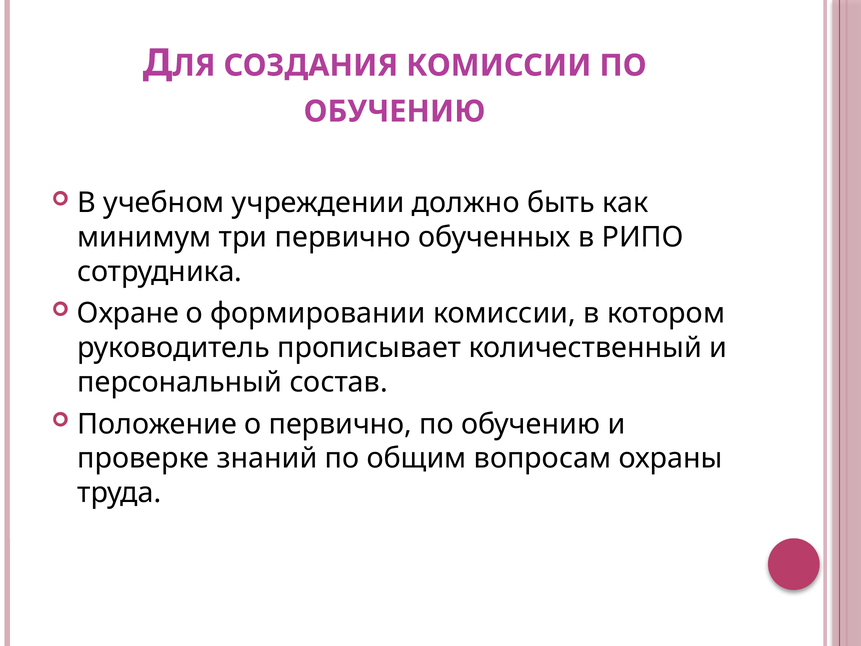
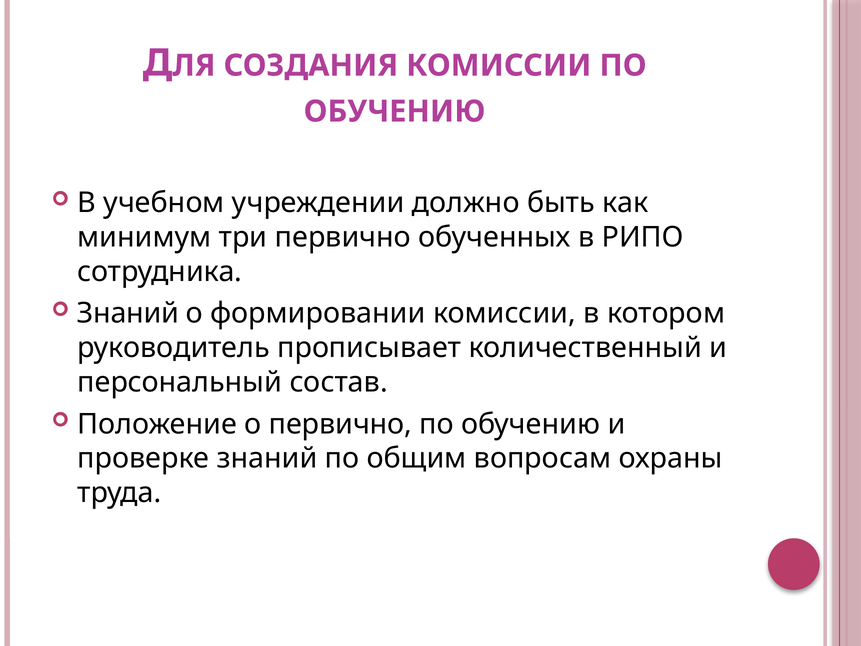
Охране: Охране -> Знаний (128, 313)
